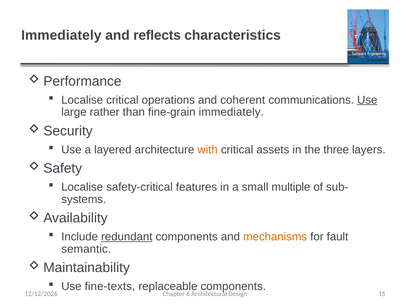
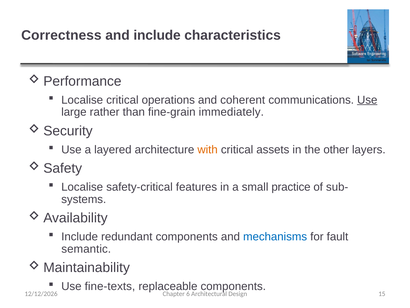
Immediately: Immediately -> Correctness (61, 35)
and reflects: reflects -> include (157, 35)
three: three -> other (336, 149)
multiple: multiple -> practice (291, 187)
redundant underline: present -> none (127, 236)
mechanisms colour: orange -> blue (275, 236)
